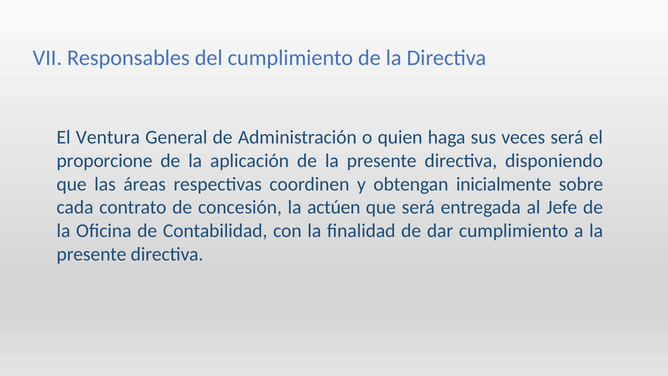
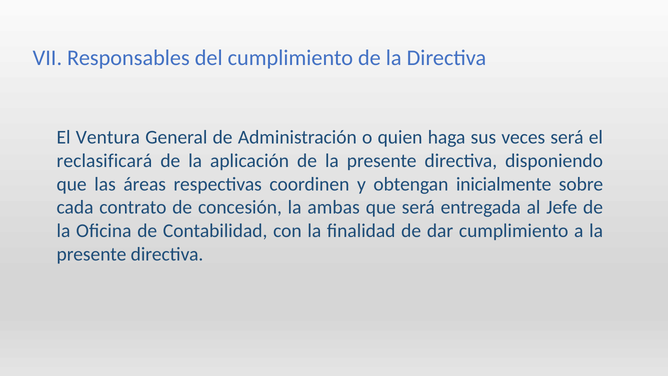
proporcione: proporcione -> reclasificará (104, 161)
actúen: actúen -> ambas (334, 207)
